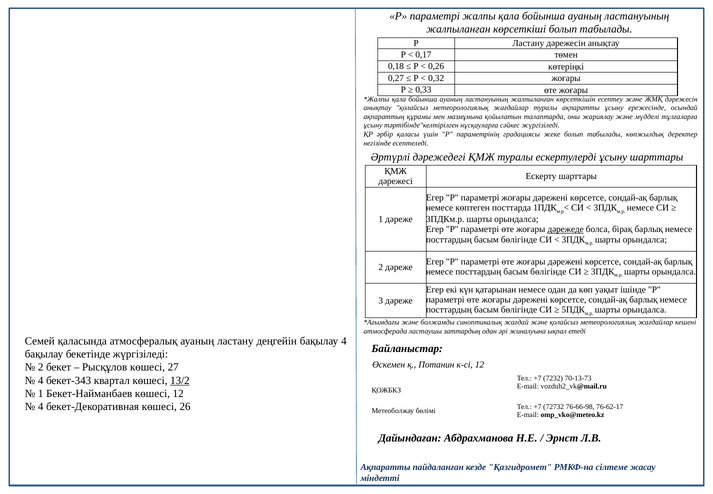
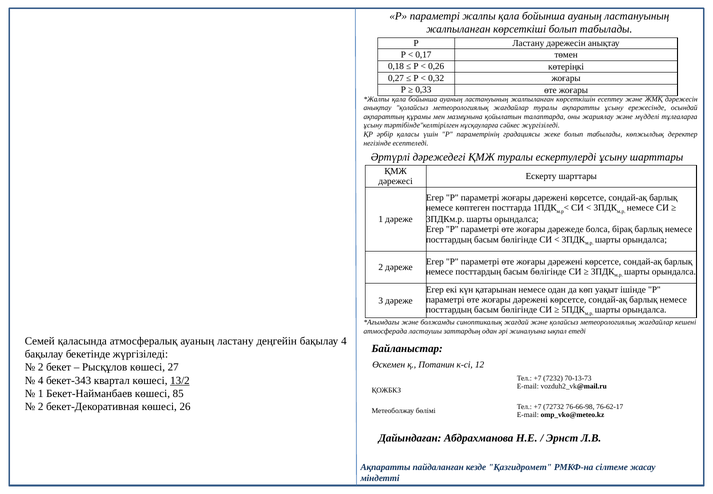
дәрежеде underline: present -> none (566, 229)
көшесі 12: 12 -> 85 (178, 393)
4: 4 -> 2 (41, 407)
